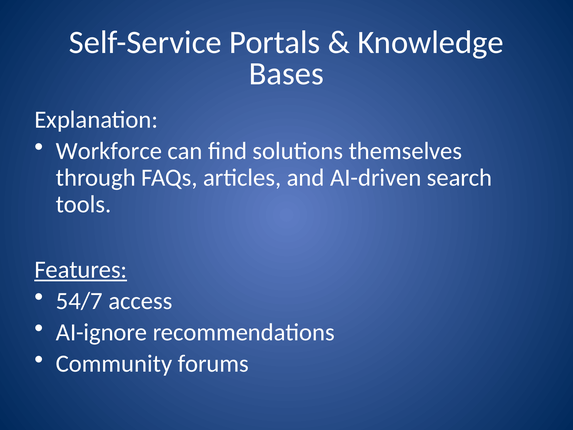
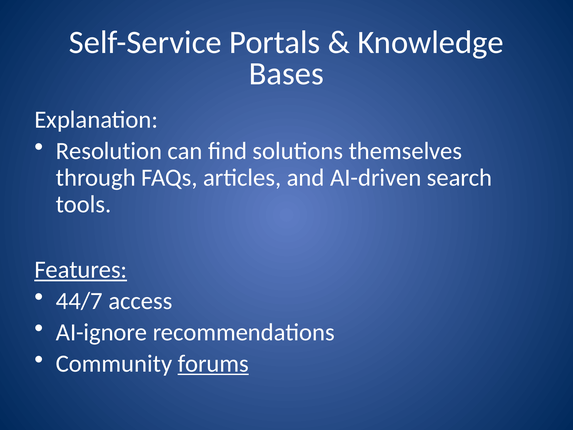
Workforce: Workforce -> Resolution (109, 151)
54/7: 54/7 -> 44/7 (79, 301)
forums underline: none -> present (213, 363)
